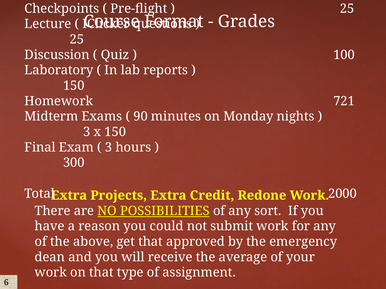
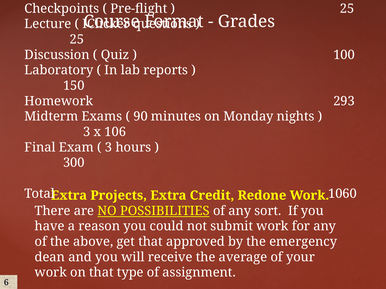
721: 721 -> 293 (344, 101)
x 150: 150 -> 106 (115, 132)
2000: 2000 -> 1060 (342, 194)
